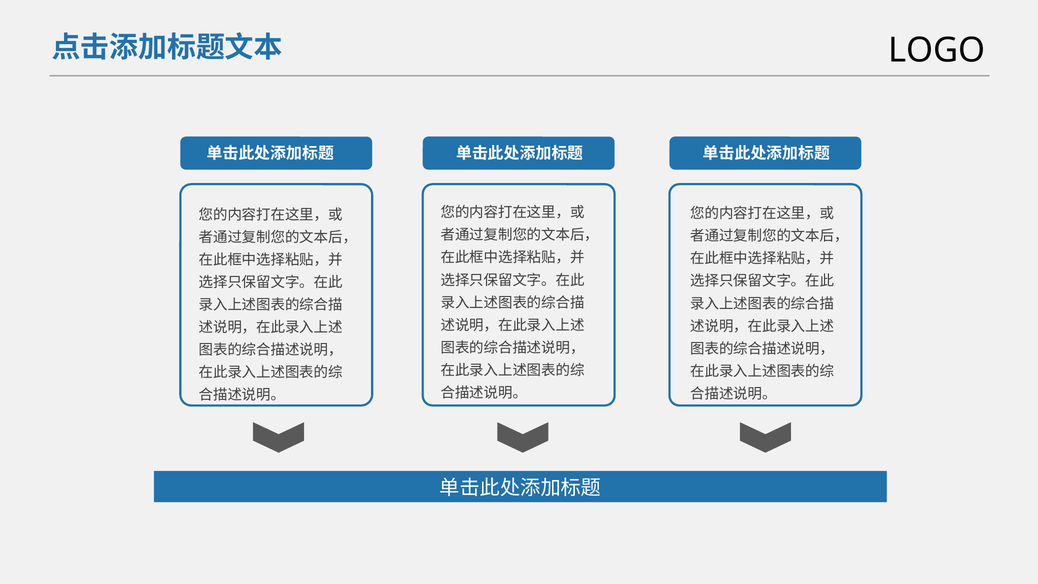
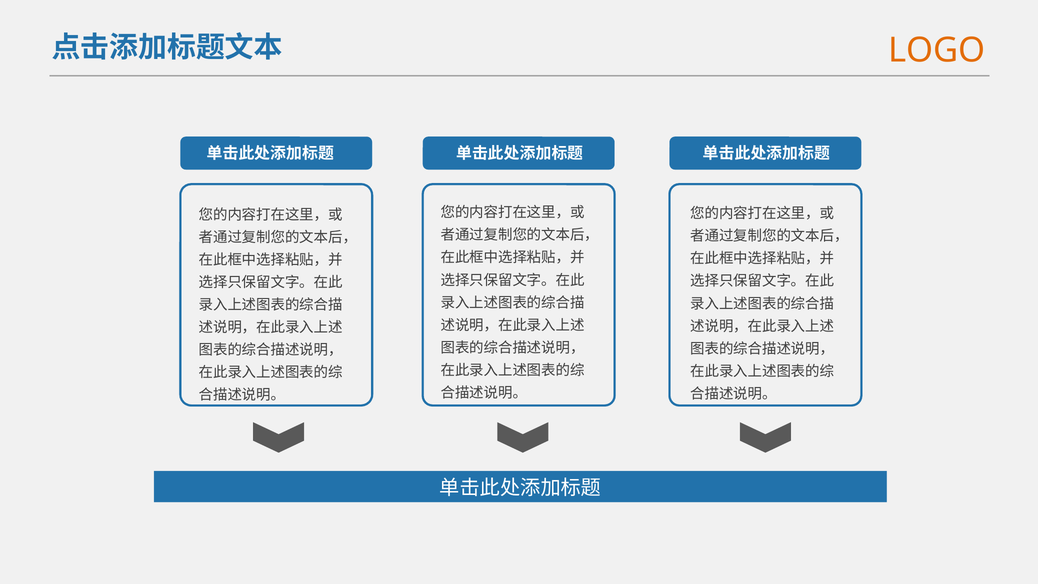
LOGO colour: black -> orange (937, 50)
